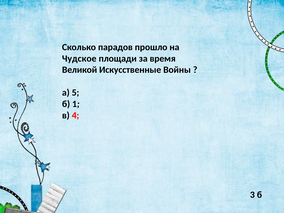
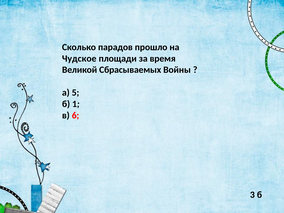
Искусственные: Искусственные -> Сбрасываемых (130, 70)
4: 4 -> 6 (76, 115)
